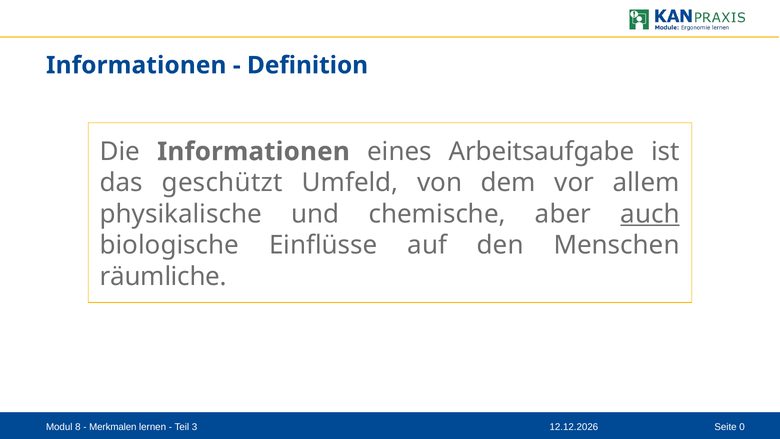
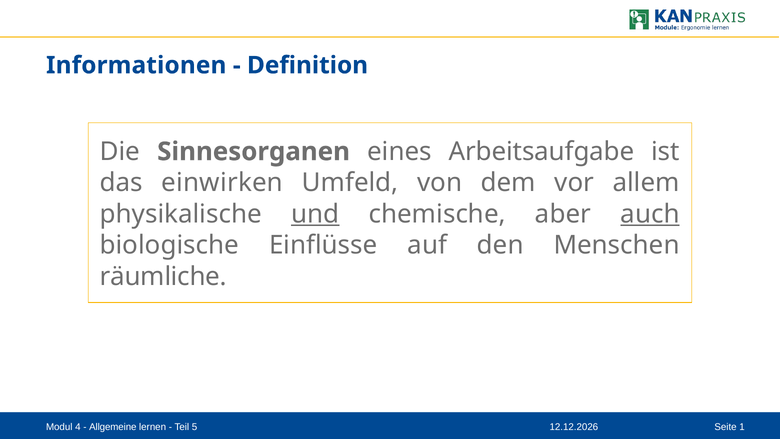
Die Informationen: Informationen -> Sinnesorganen (254, 152)
geschützt: geschützt -> einwirken (222, 183)
und underline: none -> present (315, 214)
8: 8 -> 4 (78, 427)
Merkmalen: Merkmalen -> Allgemeine (113, 427)
3: 3 -> 5 (195, 427)
0: 0 -> 1 (742, 427)
